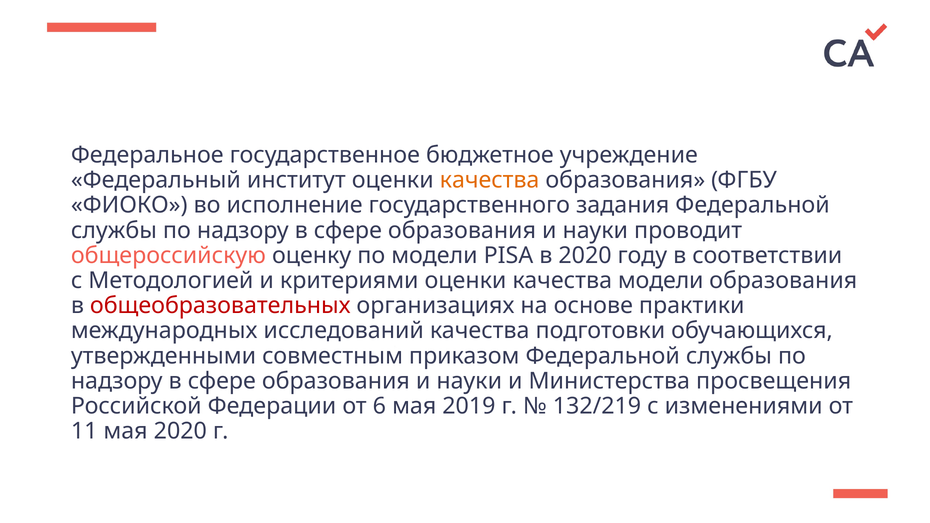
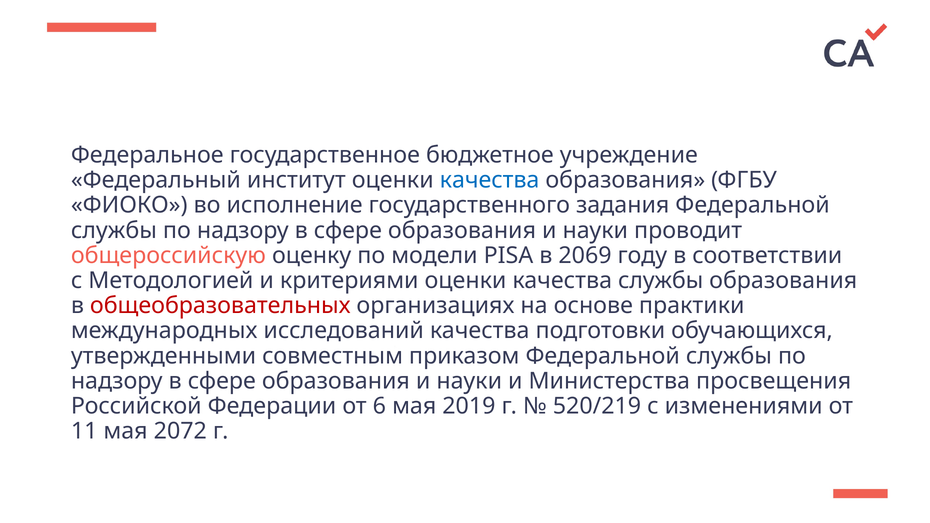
качества colour: orange -> blue (490, 180)
в 2020: 2020 -> 2069 (585, 256)
качества модели: модели -> службы (661, 281)
132/219: 132/219 -> 520/219 (597, 406)
мая 2020: 2020 -> 2072 (180, 431)
